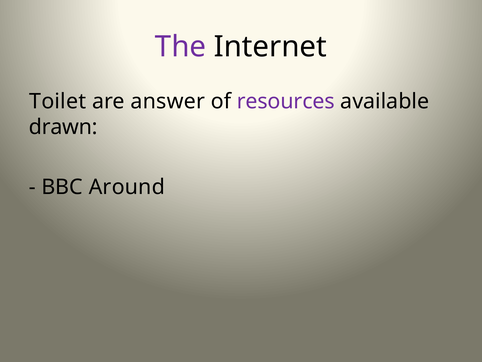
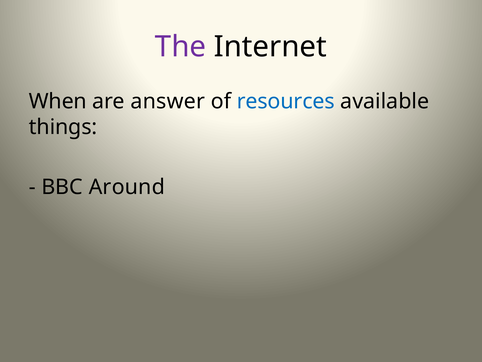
Toilet: Toilet -> When (58, 101)
resources colour: purple -> blue (286, 101)
drawn: drawn -> things (63, 127)
